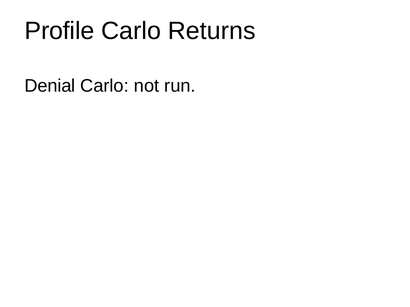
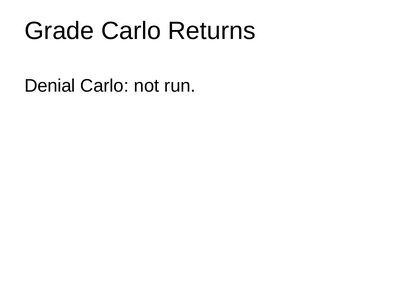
Profile: Profile -> Grade (59, 31)
